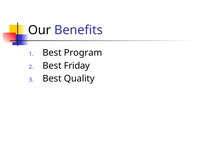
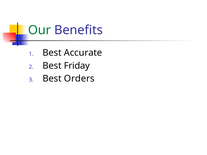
Our colour: black -> green (40, 30)
Program: Program -> Accurate (83, 53)
Quality: Quality -> Orders (79, 79)
